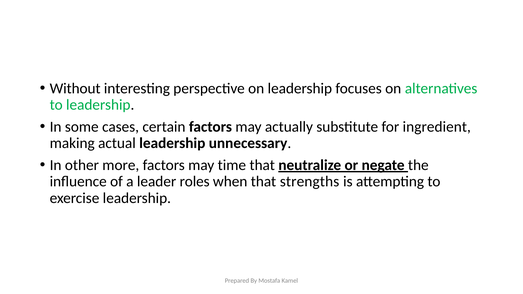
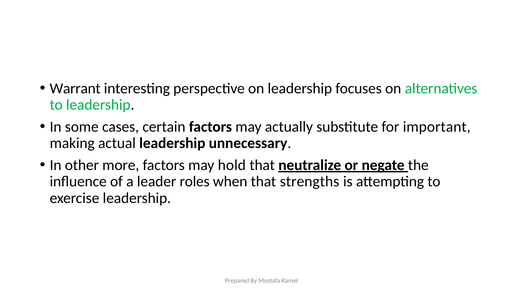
Without: Without -> Warrant (75, 88)
ingredient: ingredient -> important (437, 127)
time: time -> hold (232, 165)
